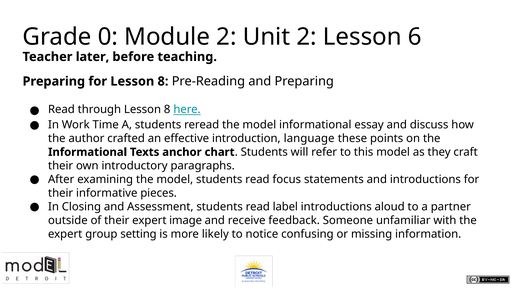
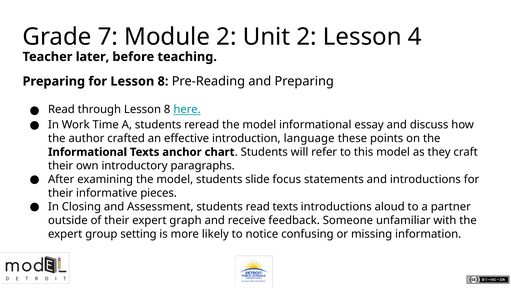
0: 0 -> 7 (108, 37)
6: 6 -> 4 (415, 37)
model students read: read -> slide (257, 179)
read label: label -> texts (285, 206)
image: image -> graph (186, 220)
